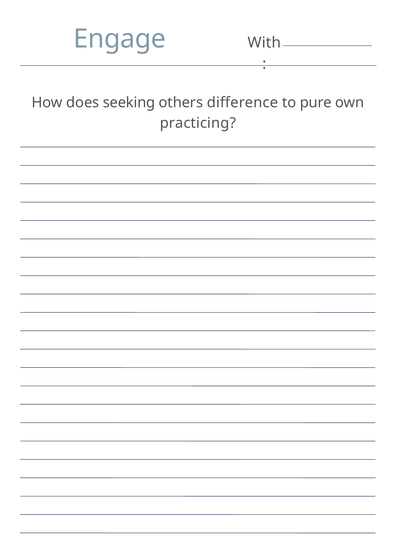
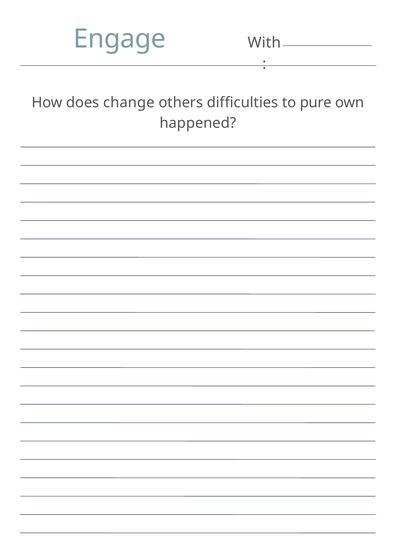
seeking: seeking -> change (129, 103)
difference: difference -> difficulties (243, 103)
practicing: practicing -> happened (198, 123)
